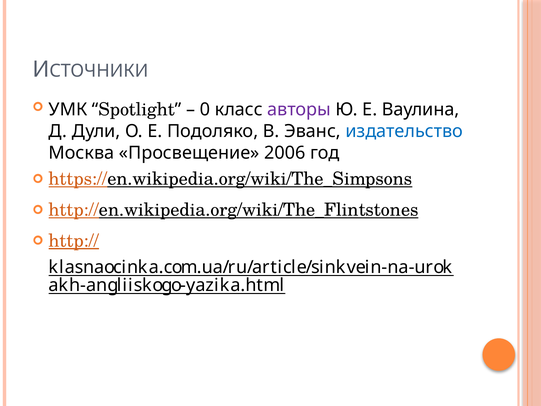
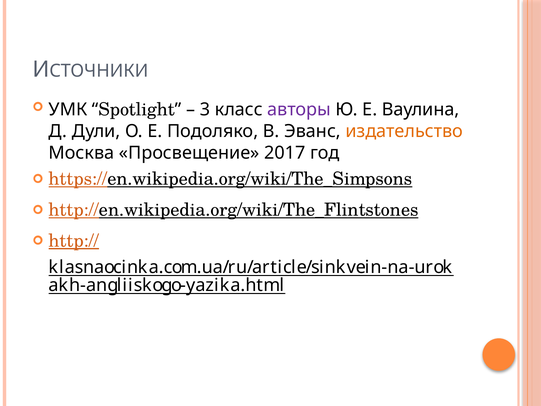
0: 0 -> 3 (205, 109)
издательство colour: blue -> orange (404, 131)
2006: 2006 -> 2017 (285, 153)
